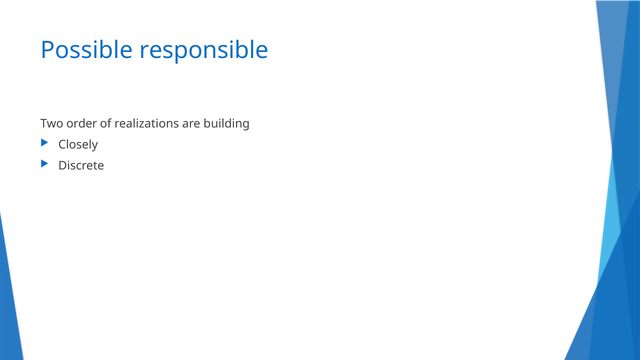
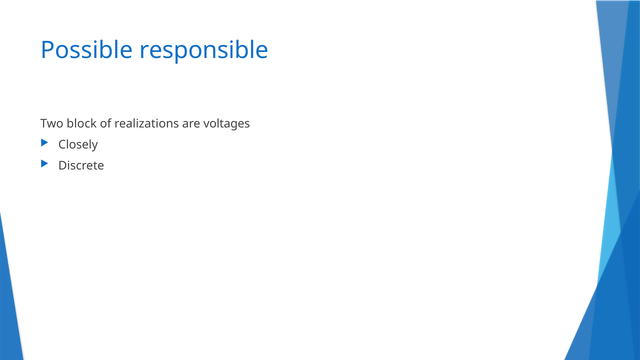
order: order -> block (82, 124)
building: building -> voltages (227, 124)
